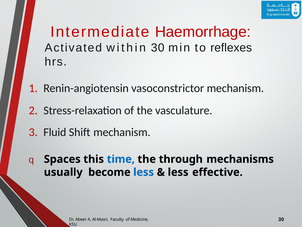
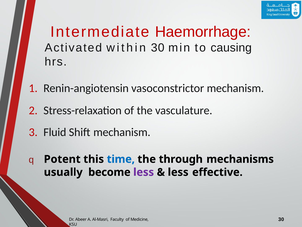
reflexes: reflexes -> causing (231, 48)
Spaces: Spaces -> Potent (62, 159)
less colour: blue -> purple (144, 172)
